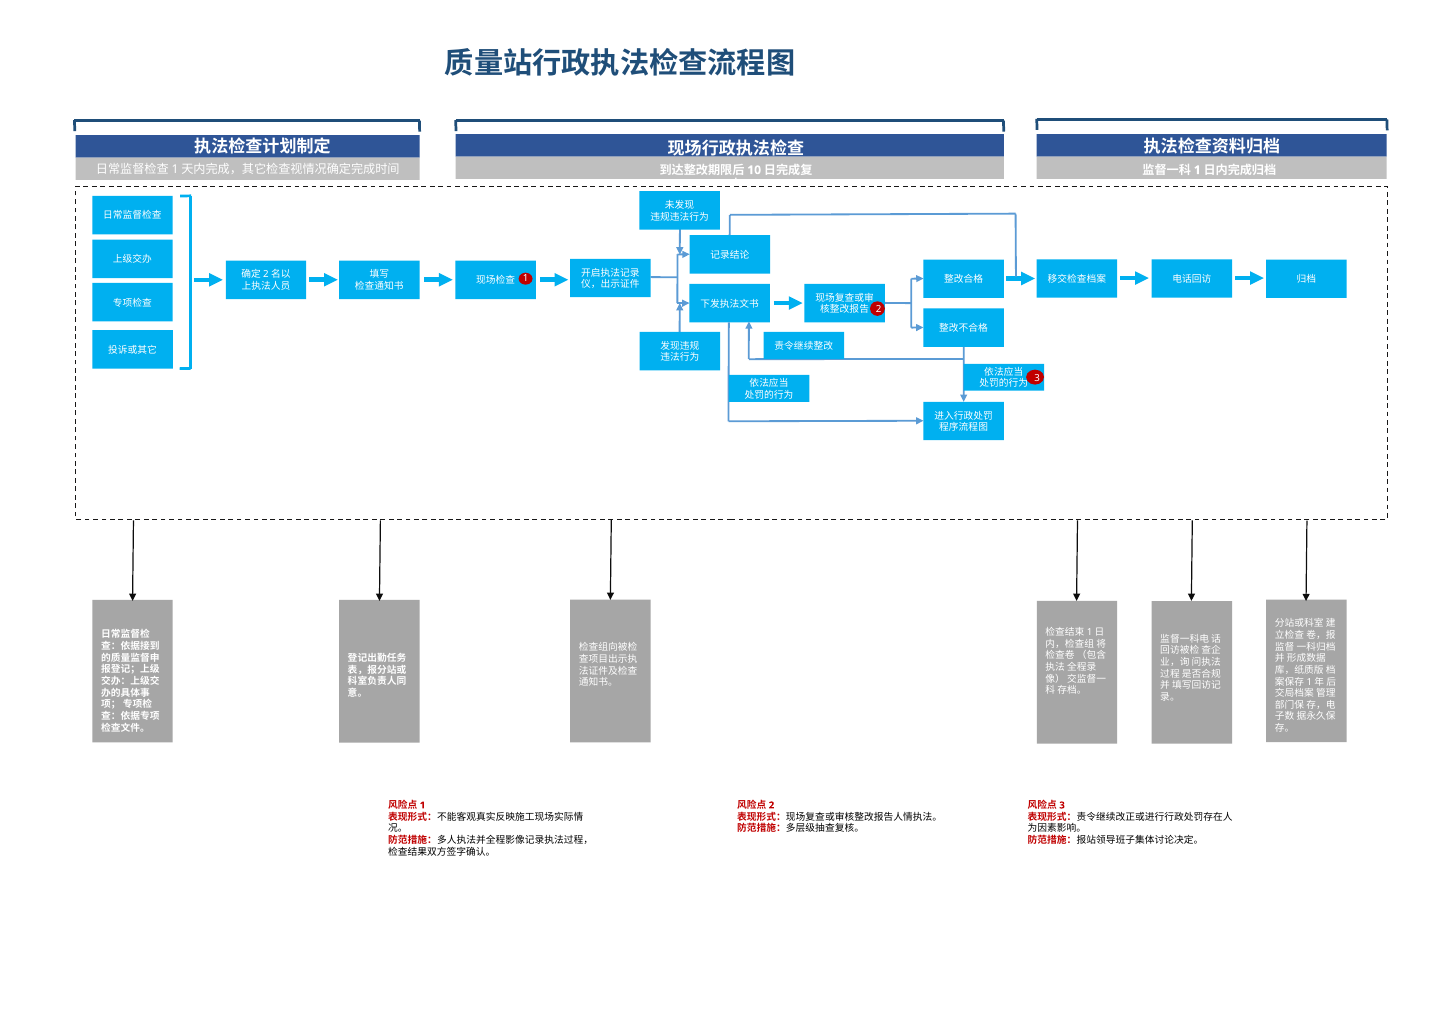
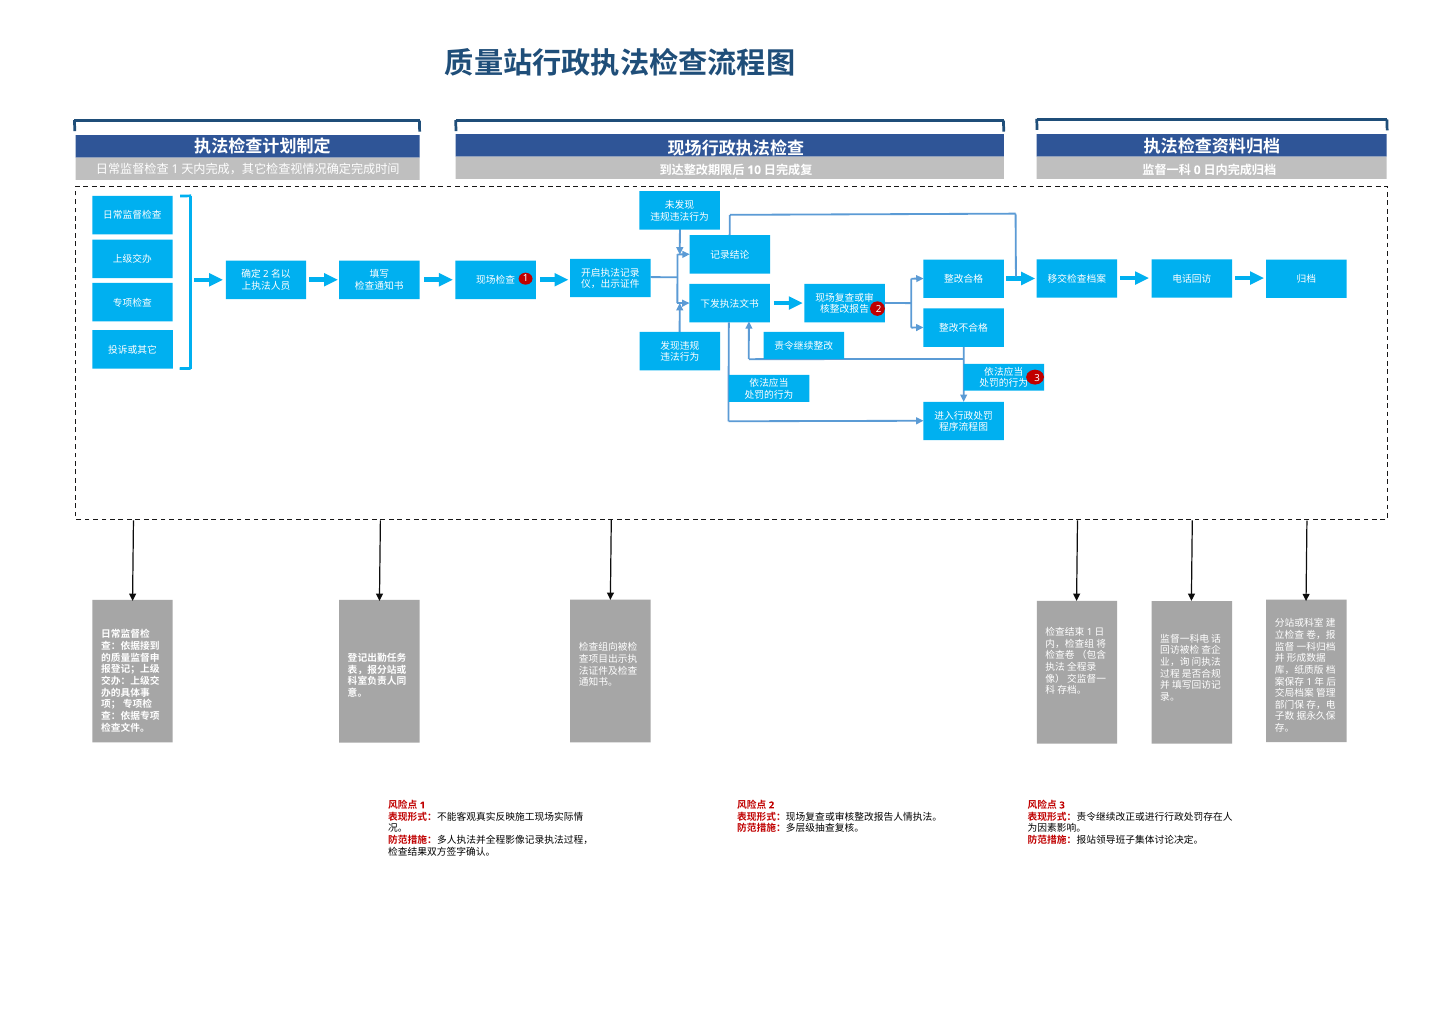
1: 1 -> 0 (1197, 170)
